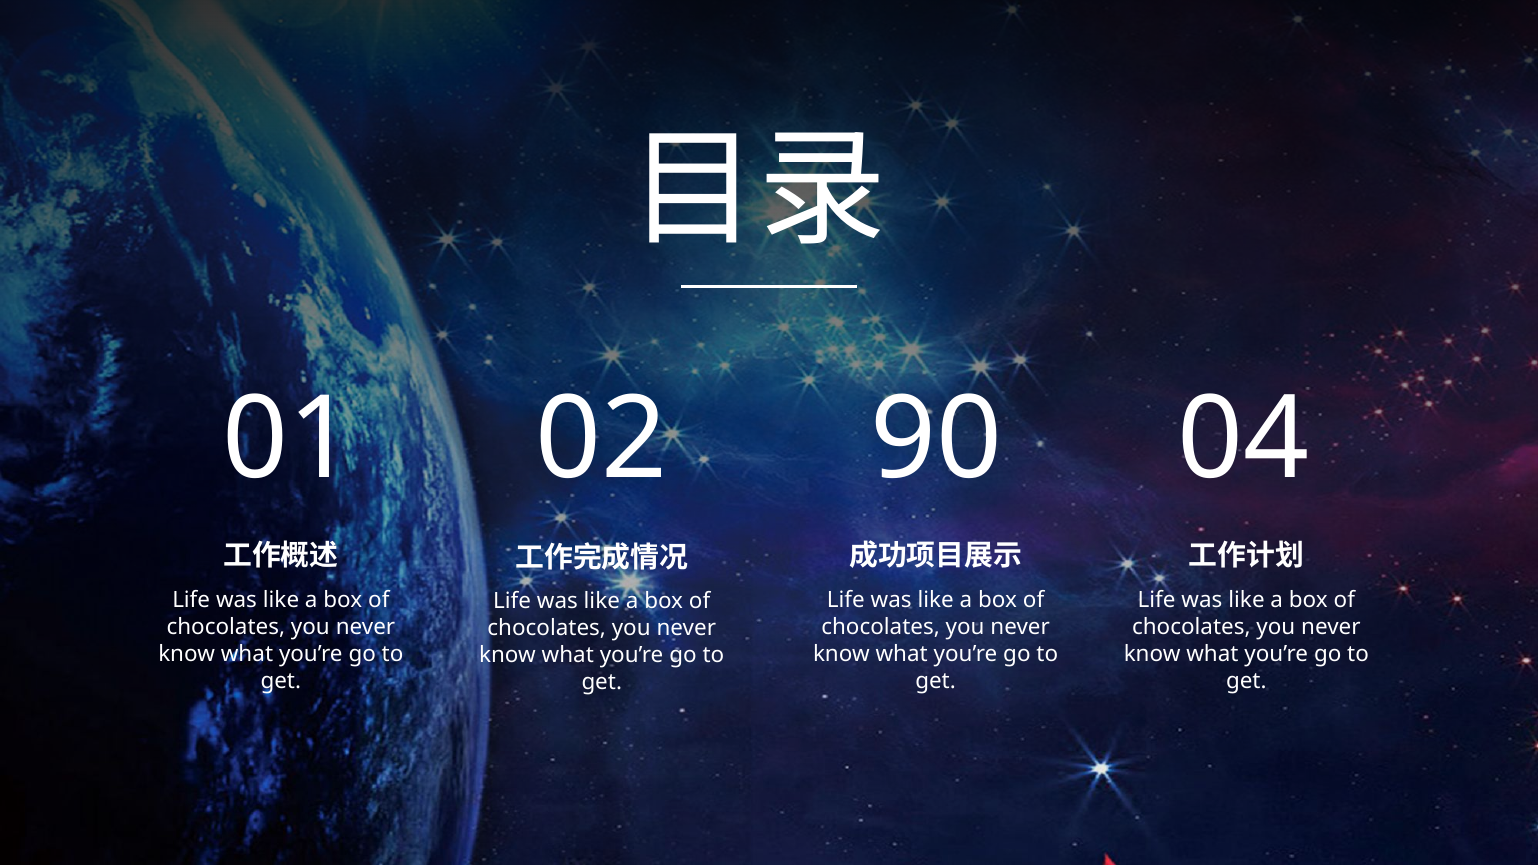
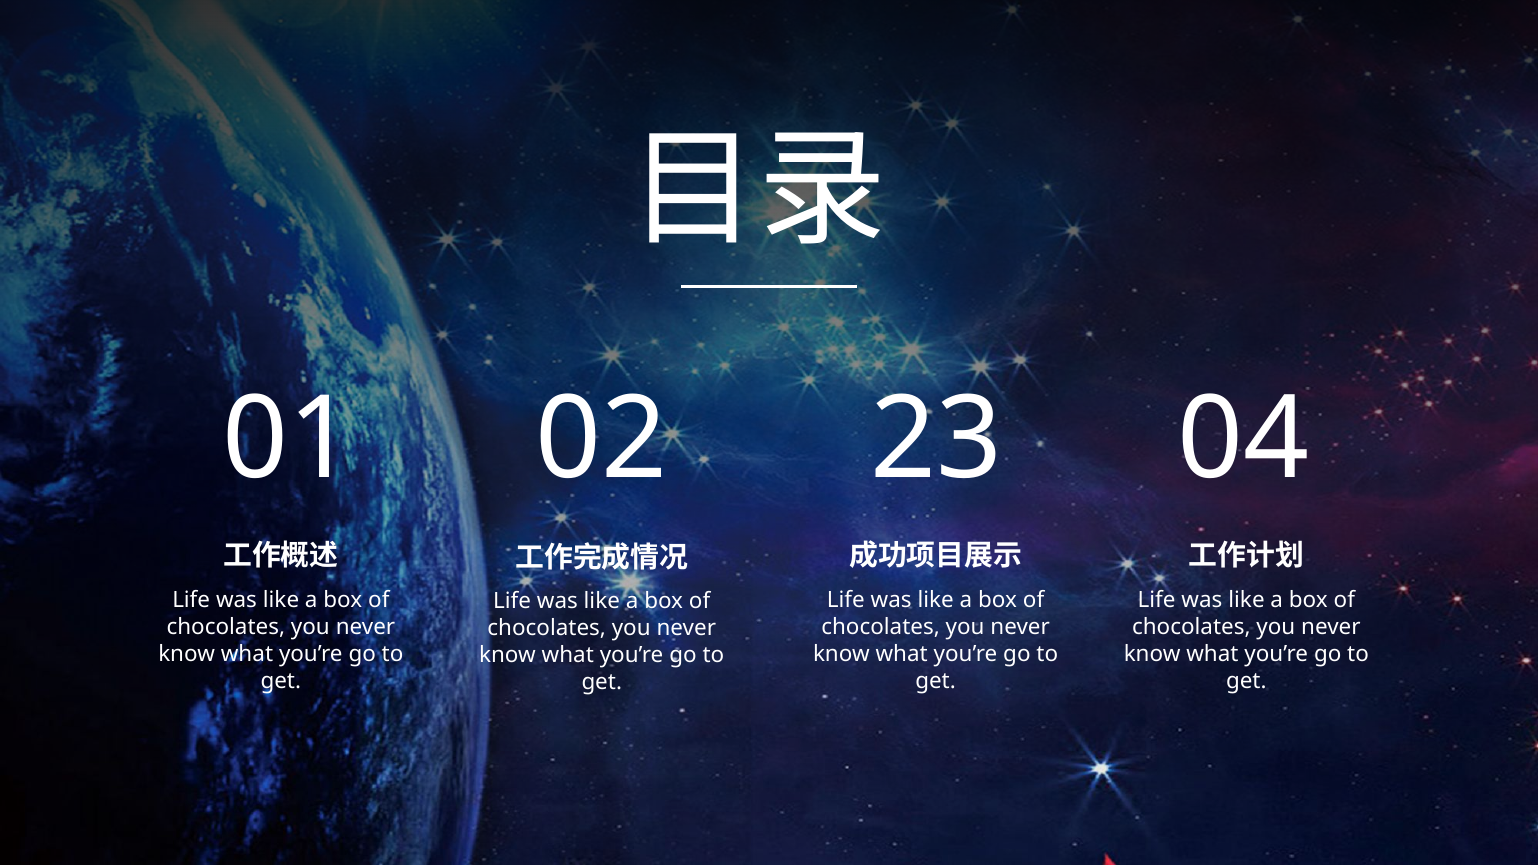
90: 90 -> 23 (936, 440)
